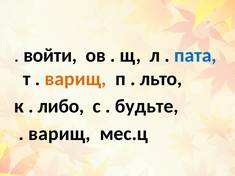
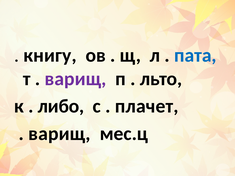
войти: войти -> книгу (50, 55)
варищ colour: orange -> purple (75, 79)
будьте: будьте -> плачет (147, 106)
